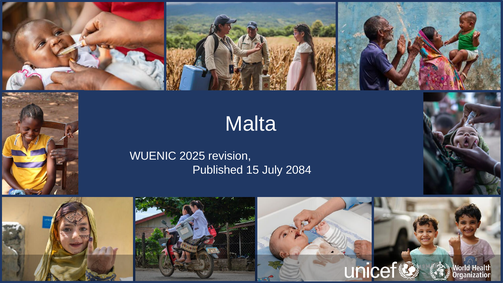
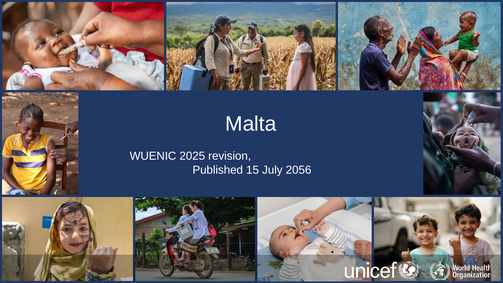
2084: 2084 -> 2056 (299, 170)
